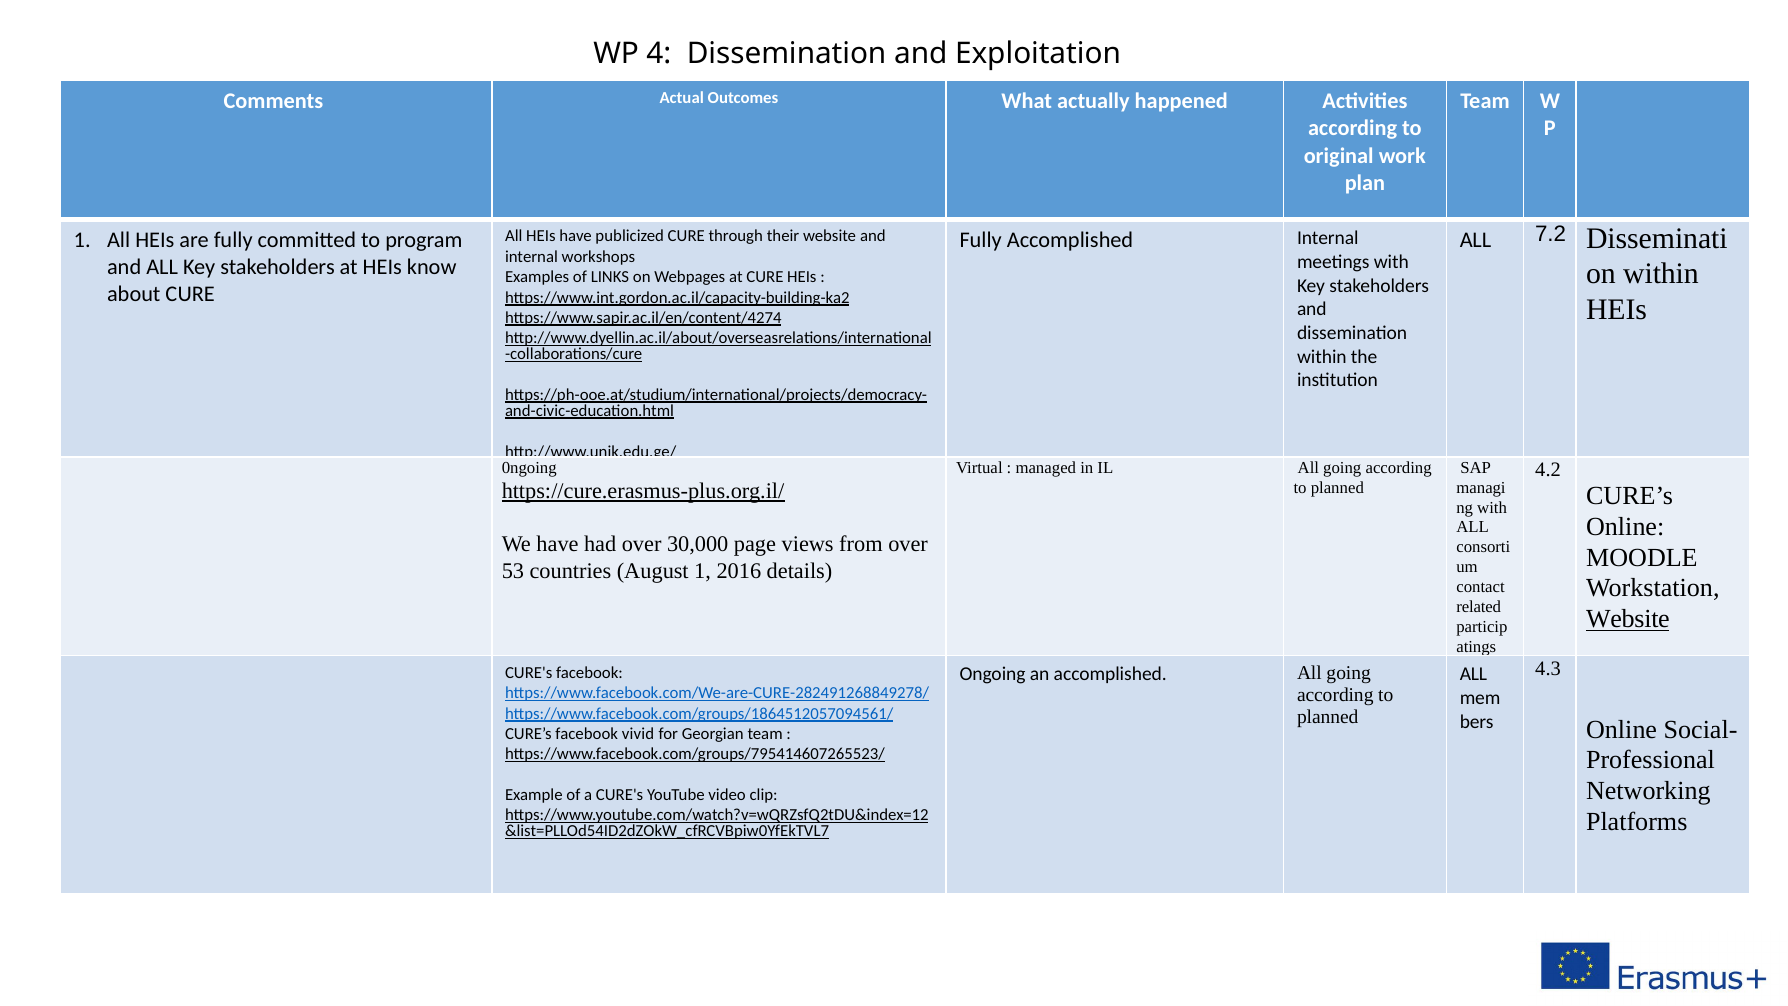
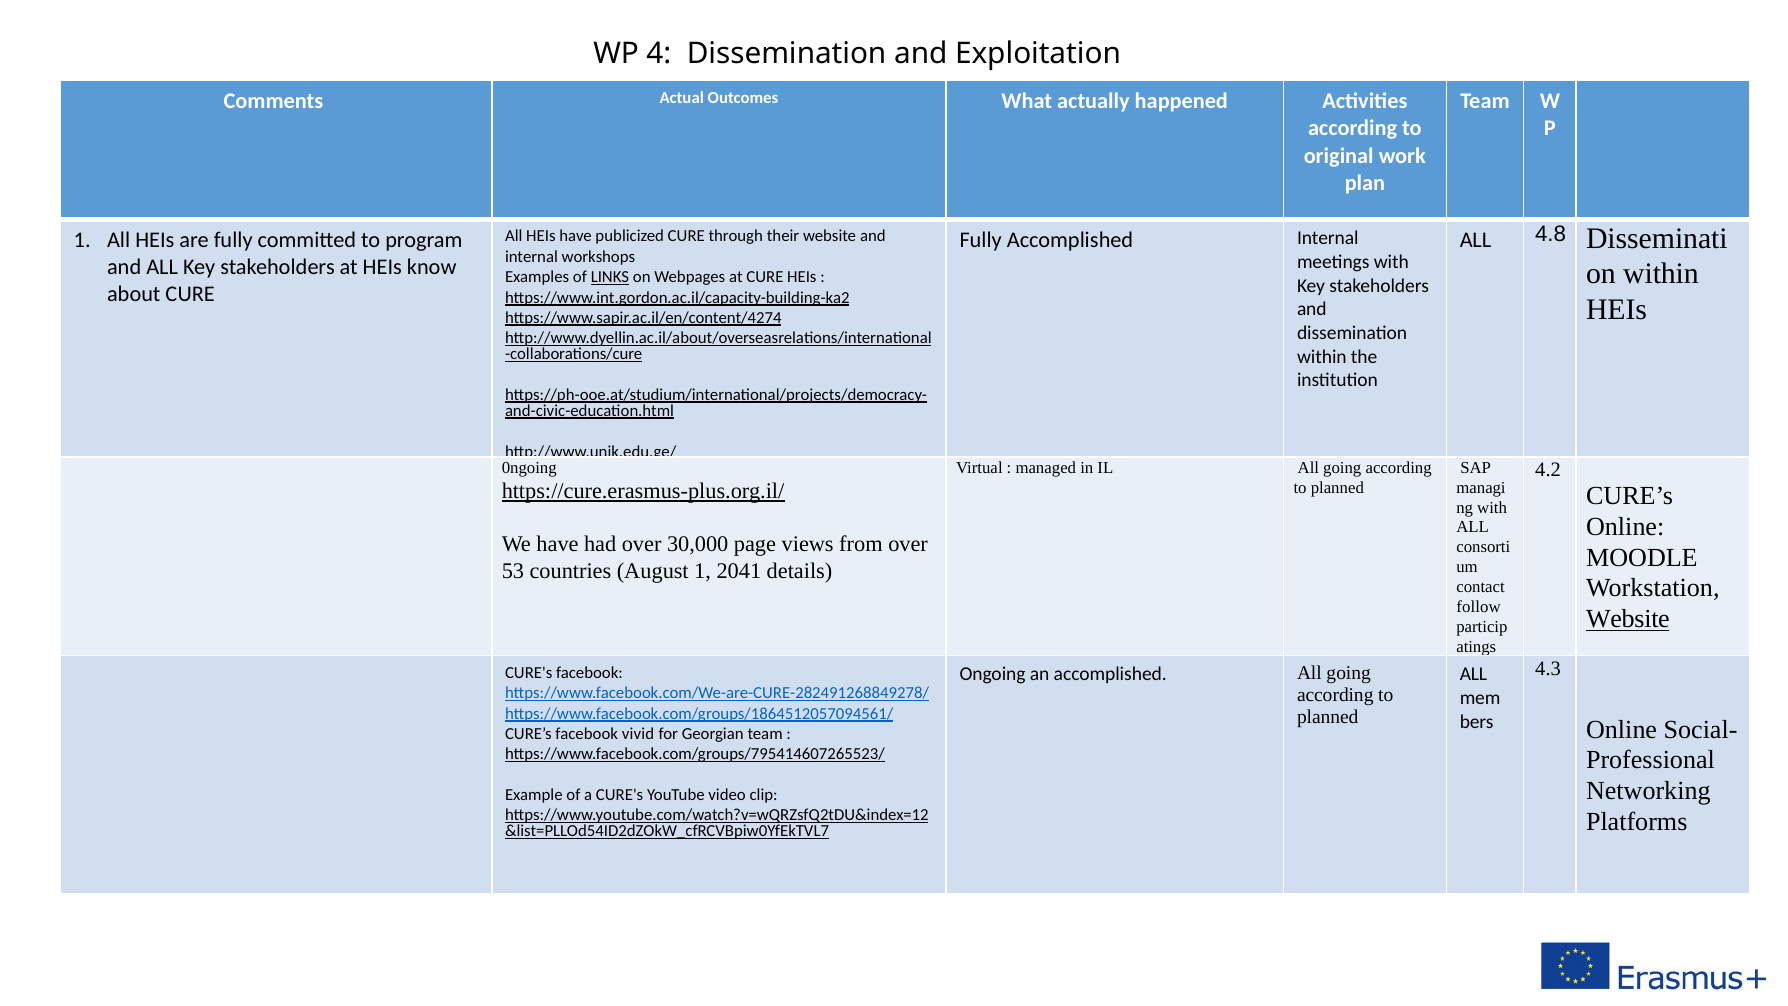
7.2: 7.2 -> 4.8 (1550, 234)
LINKS underline: none -> present (610, 277)
2016: 2016 -> 2041 (739, 571)
related: related -> follow (1479, 607)
